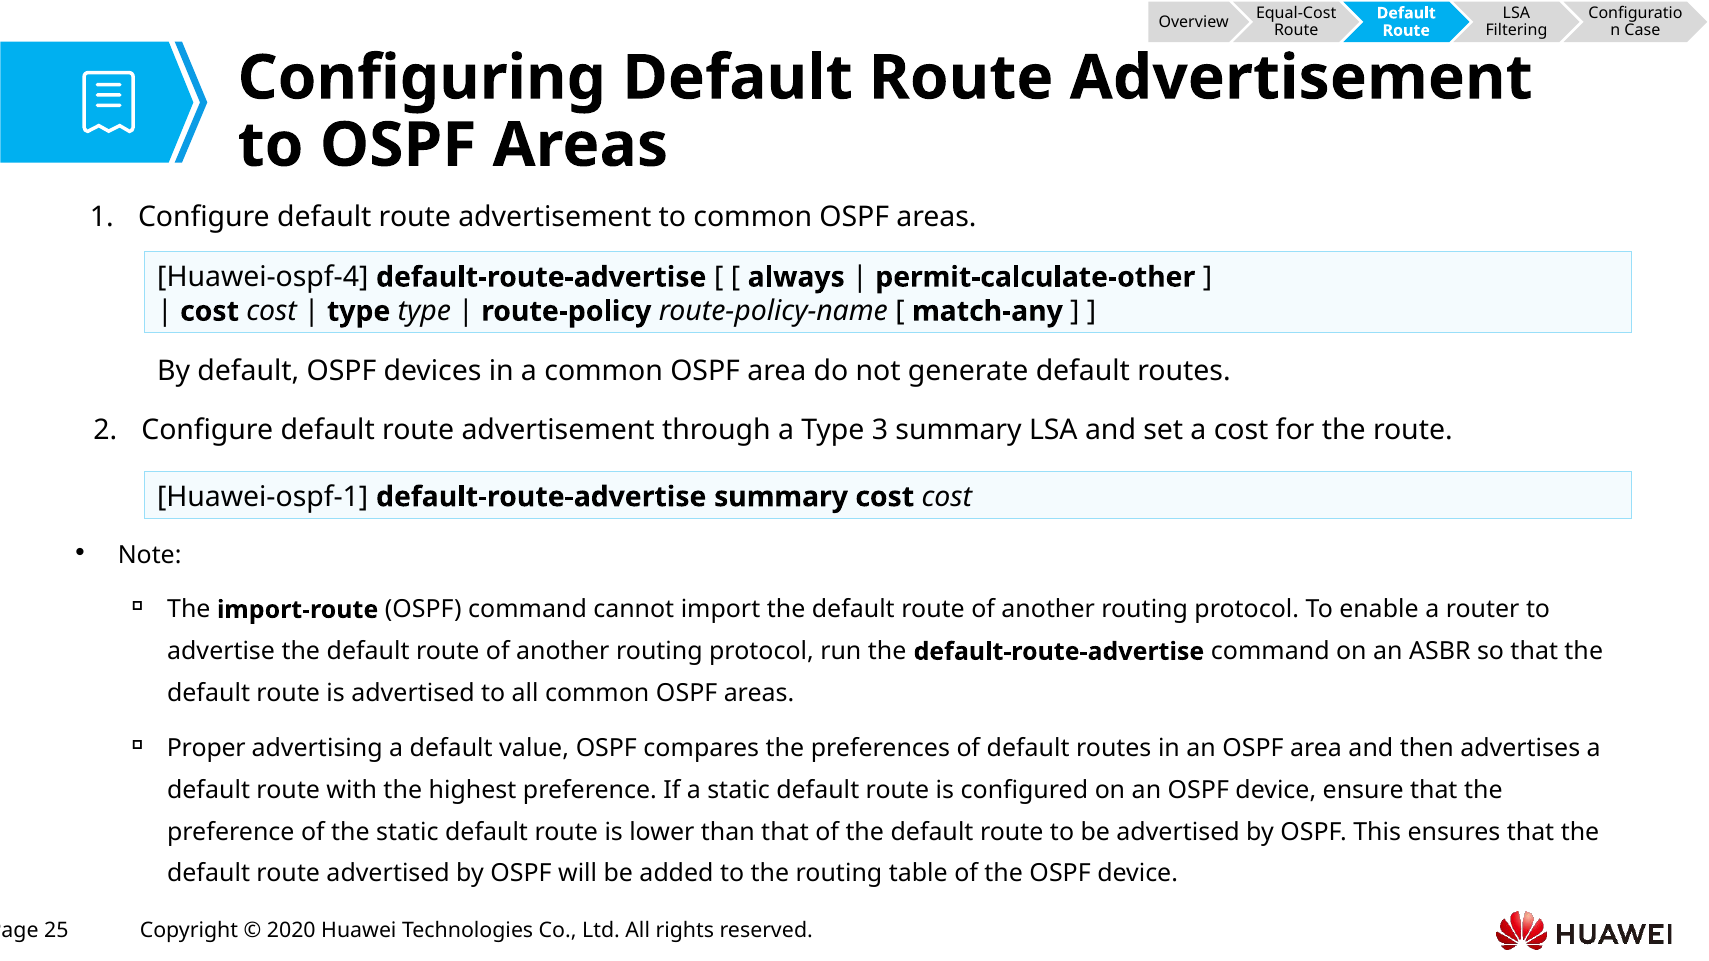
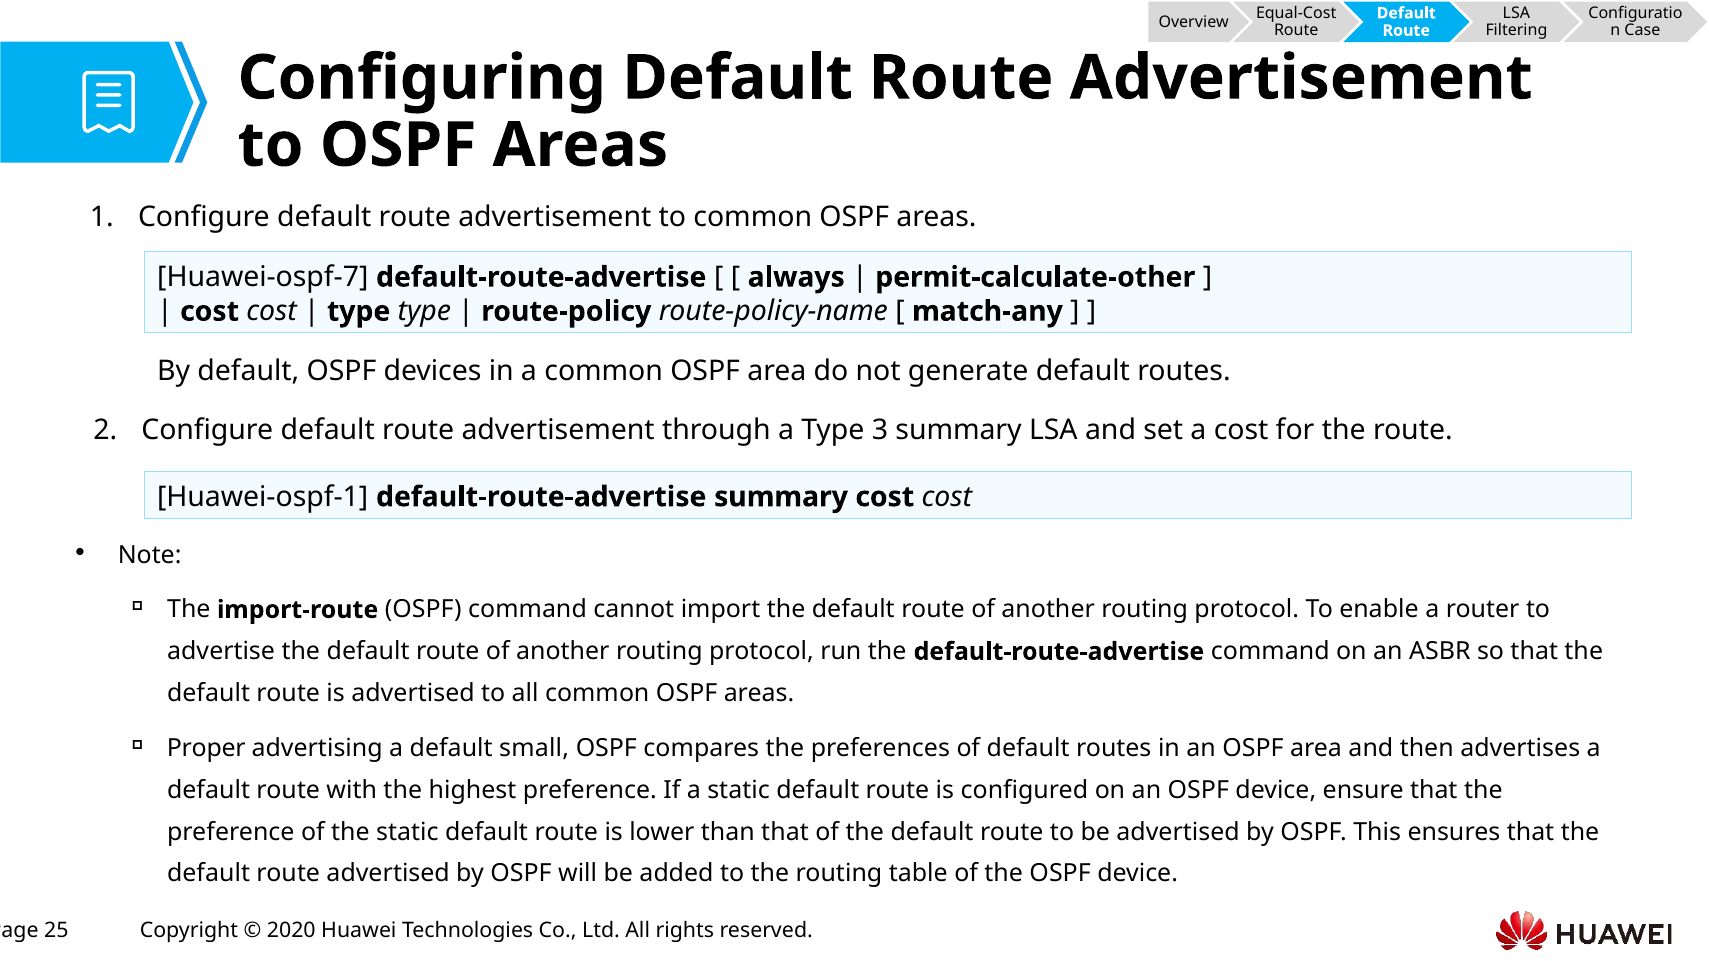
Huawei-ospf-4: Huawei-ospf-4 -> Huawei-ospf-7 (263, 277)
value: value -> small (534, 748)
